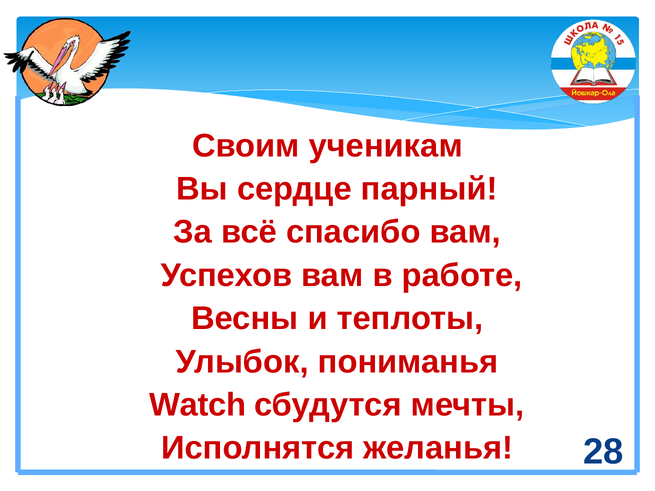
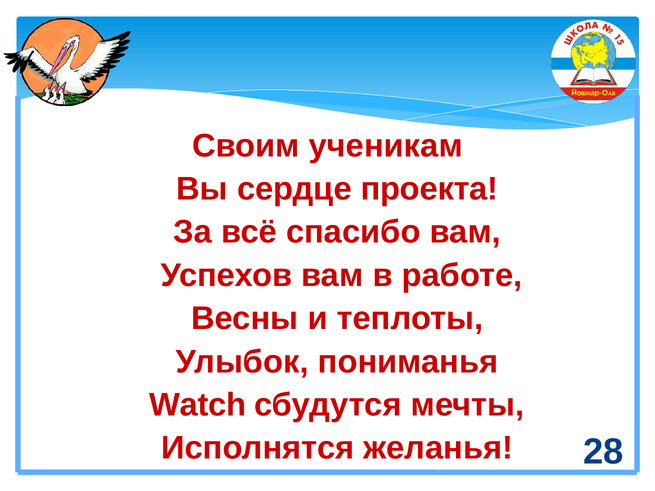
парный: парный -> проекта (429, 189)
